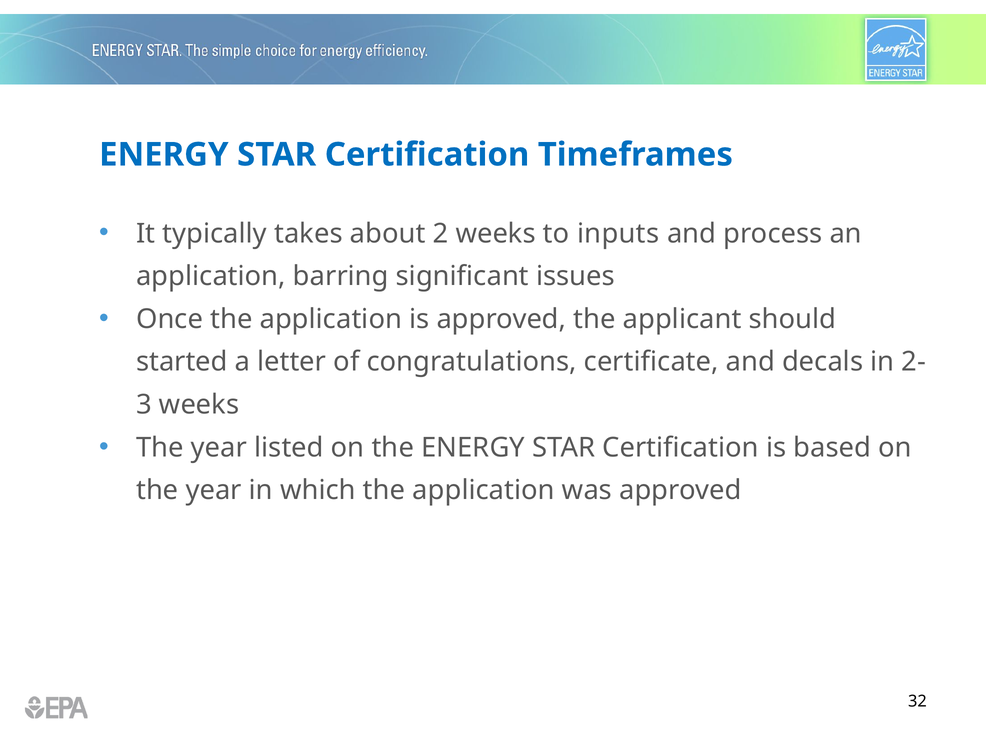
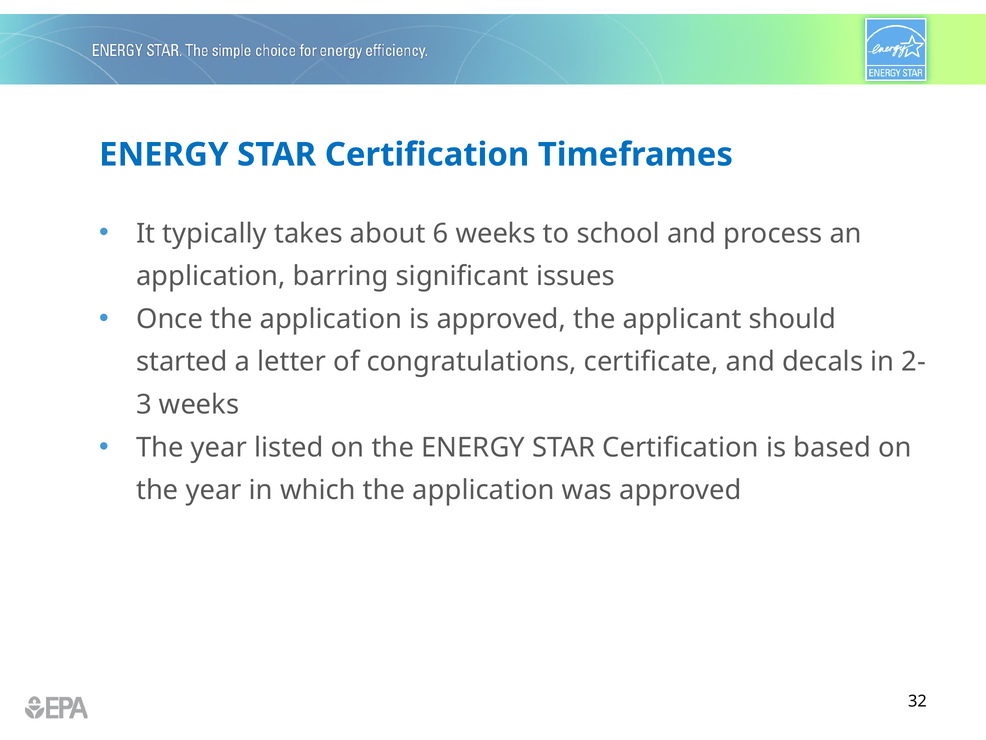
2: 2 -> 6 (441, 233)
inputs: inputs -> school (618, 233)
